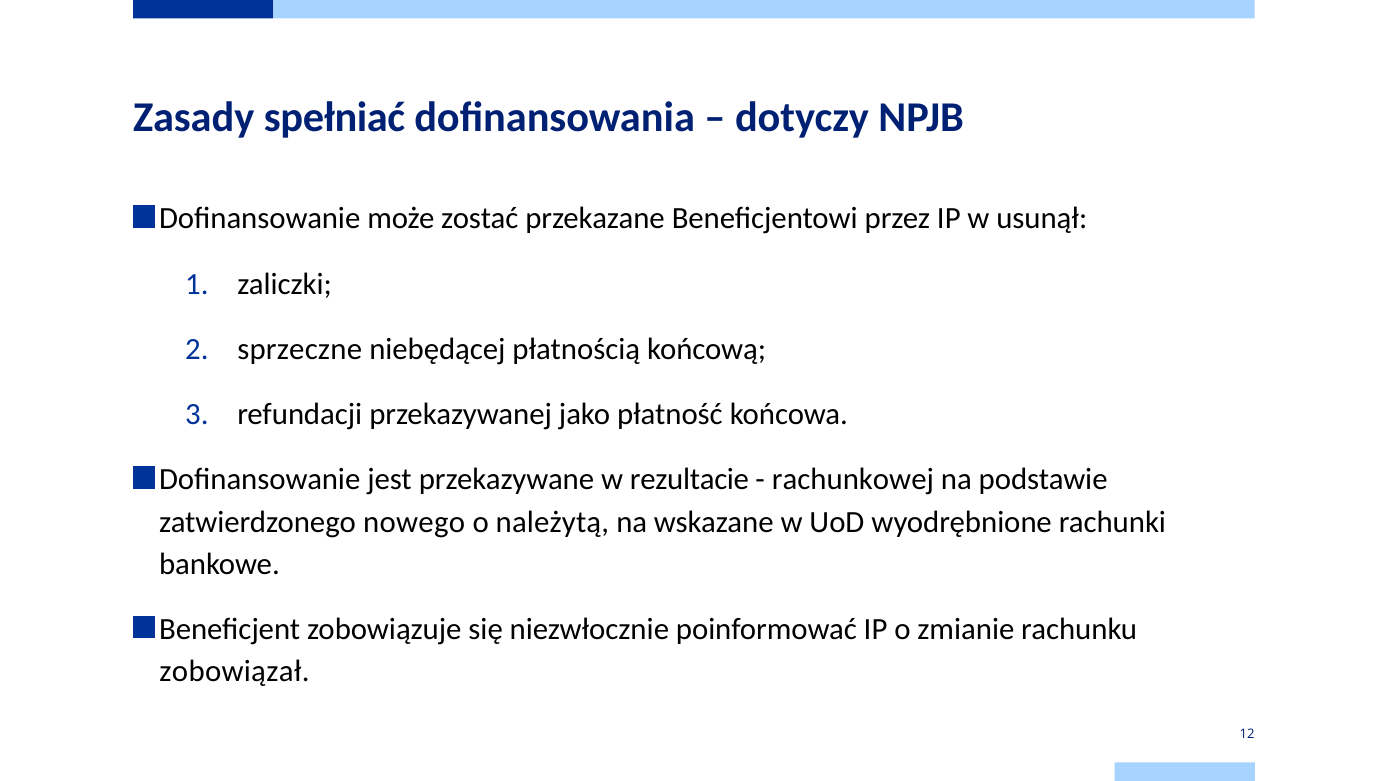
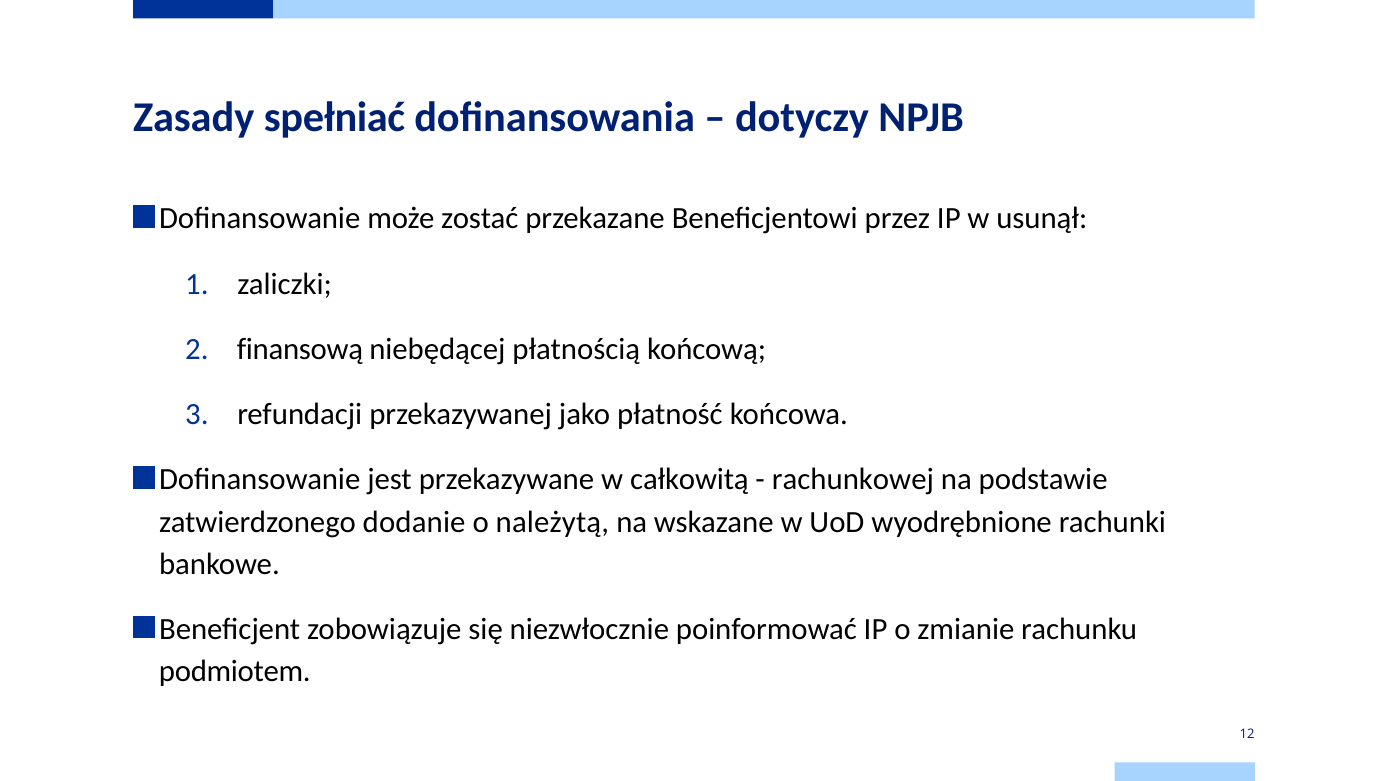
sprzeczne: sprzeczne -> finansową (300, 349)
rezultacie: rezultacie -> całkowitą (689, 480)
nowego: nowego -> dodanie (414, 522)
zobowiązał: zobowiązał -> podmiotem (235, 671)
